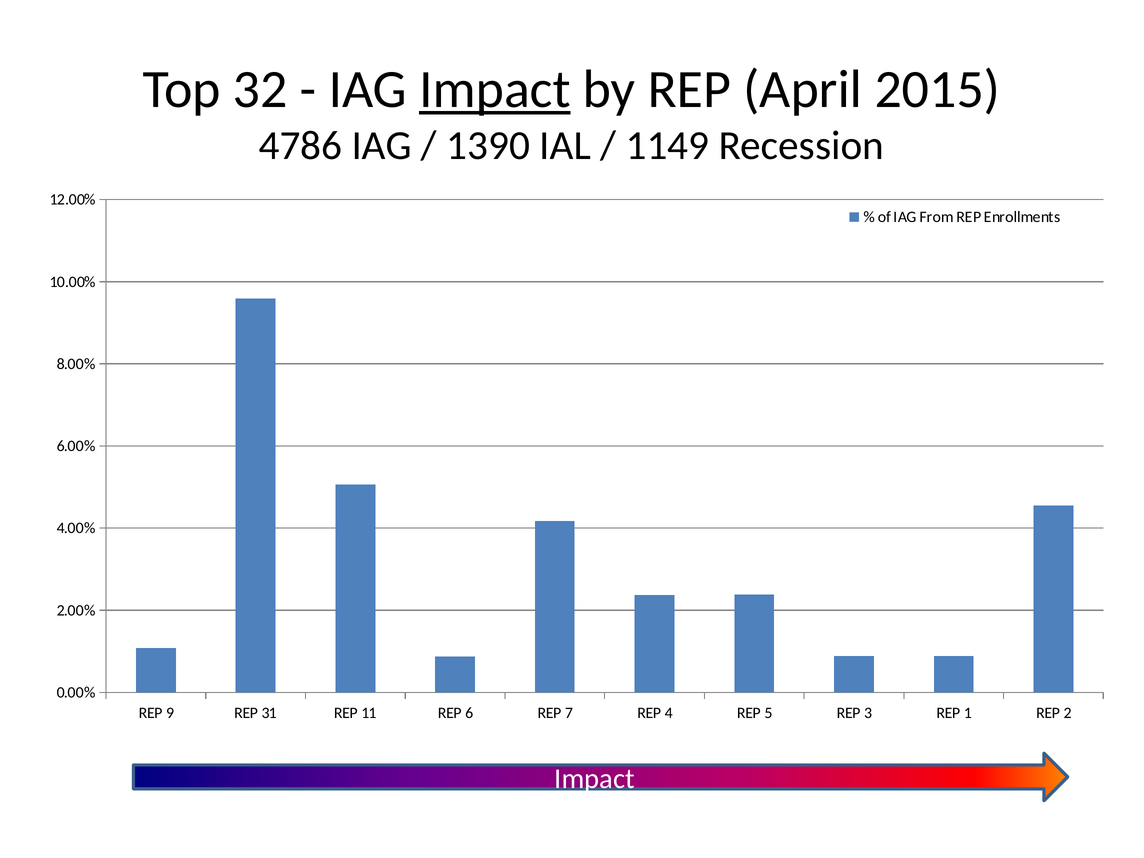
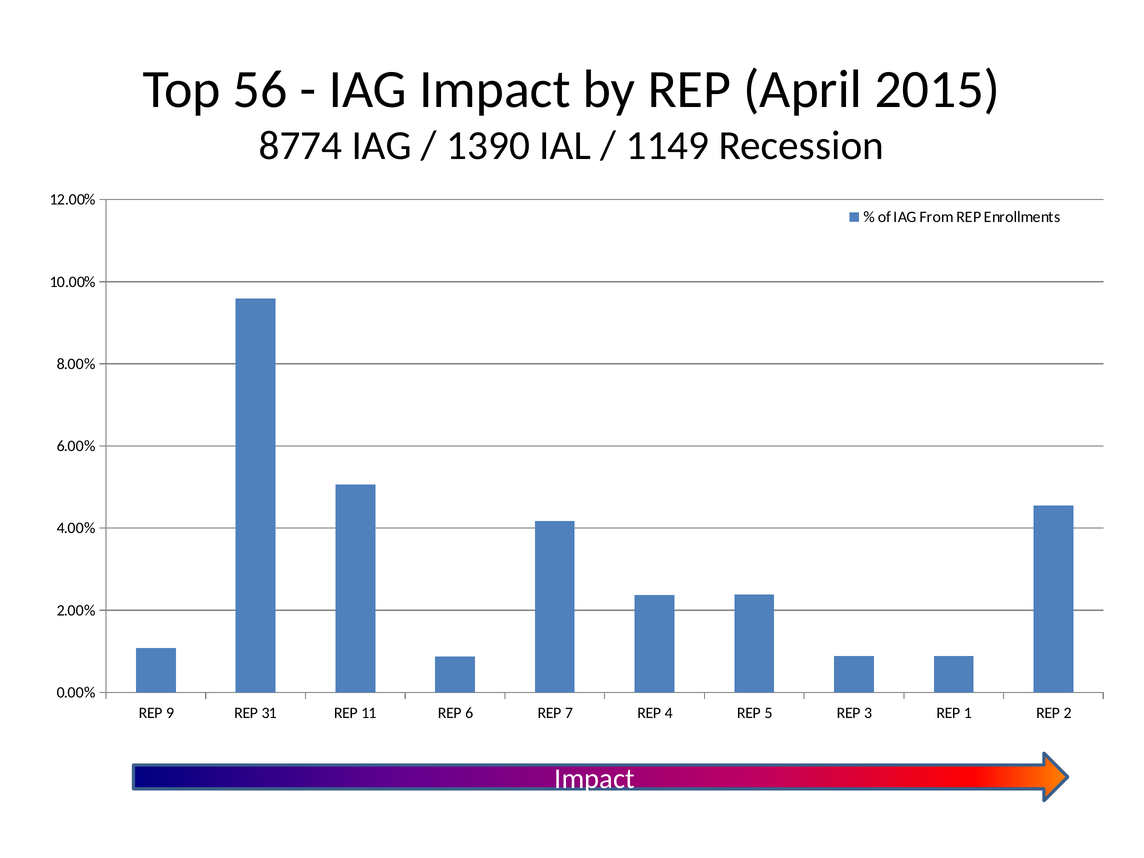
32: 32 -> 56 (260, 90)
Impact underline: present -> none (495, 90)
4786: 4786 -> 8774 (300, 146)
